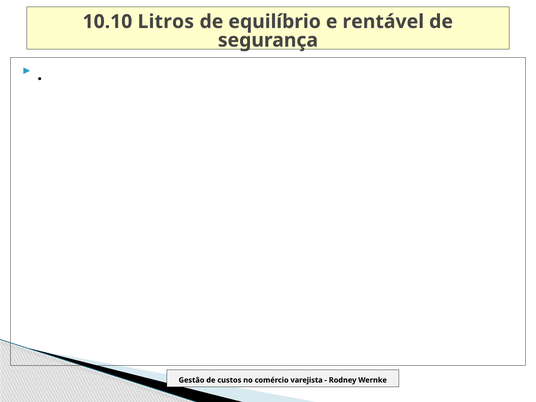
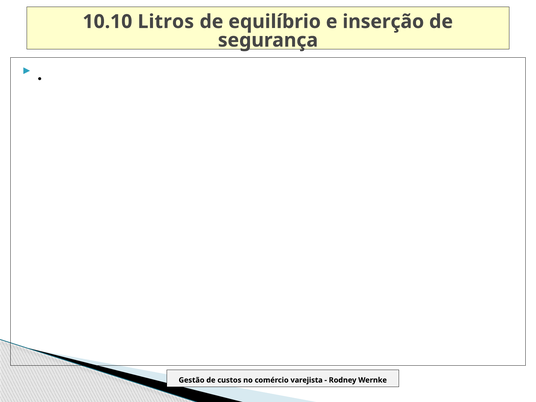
rentável: rentável -> inserção (383, 22)
